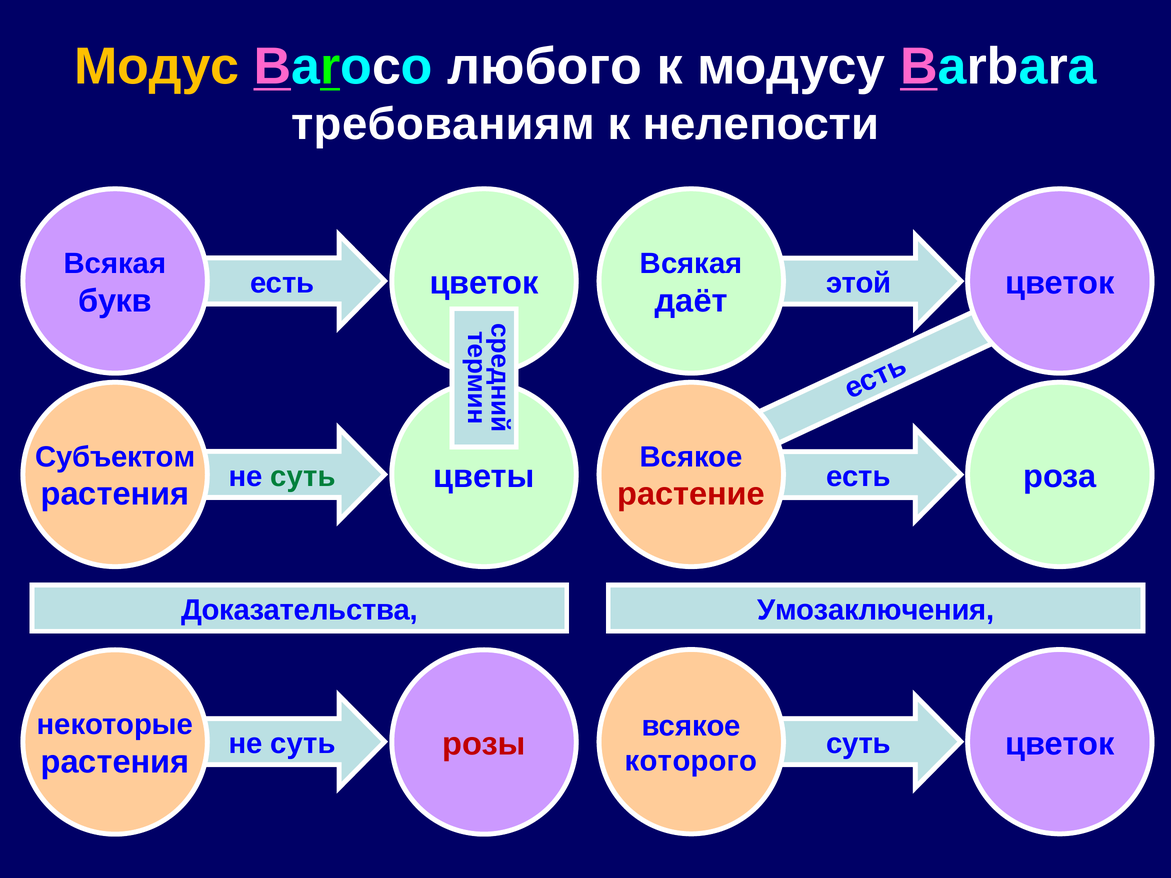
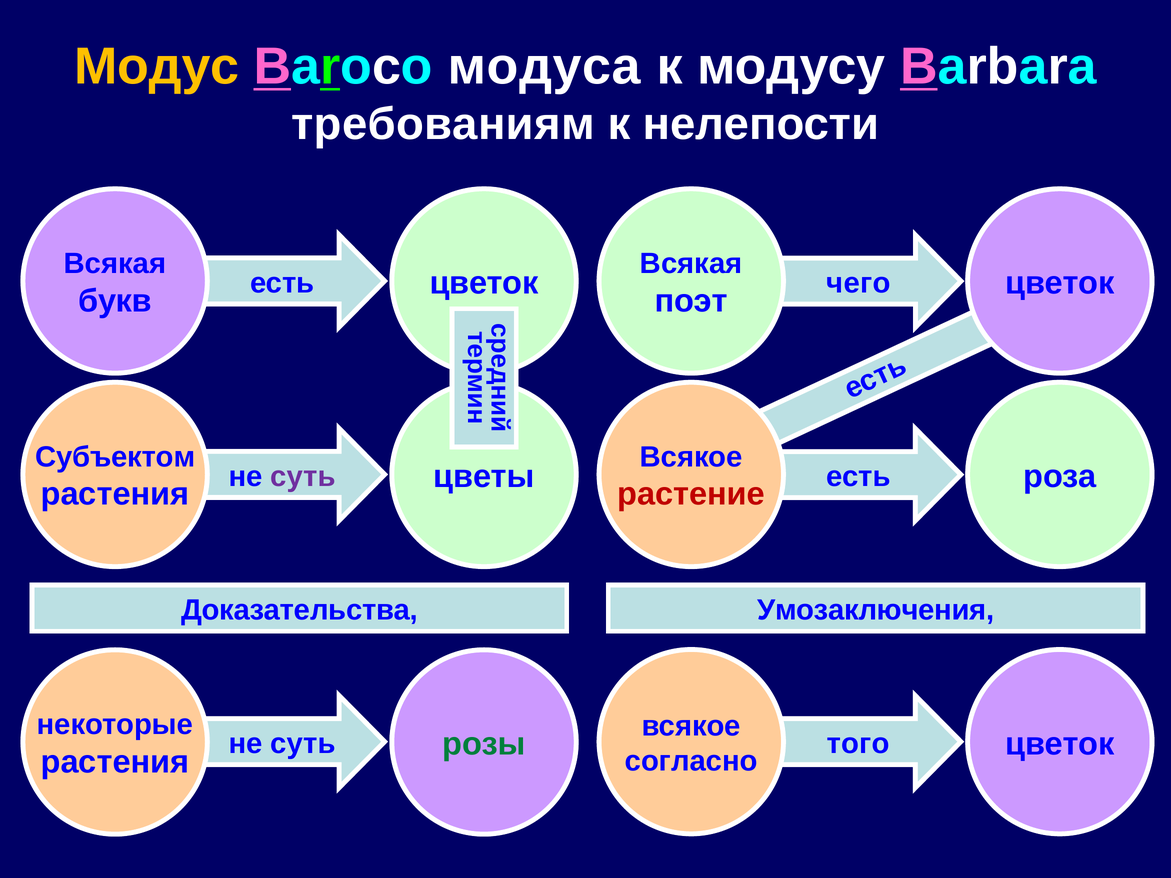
любого: любого -> модуса (544, 66)
этой: этой -> чего (858, 283)
даёт: даёт -> поэт (691, 301)
суть colour: green -> purple (303, 477)
розы colour: red -> green (484, 744)
суть: суть -> того (858, 744)
которого: которого -> согласно (691, 761)
